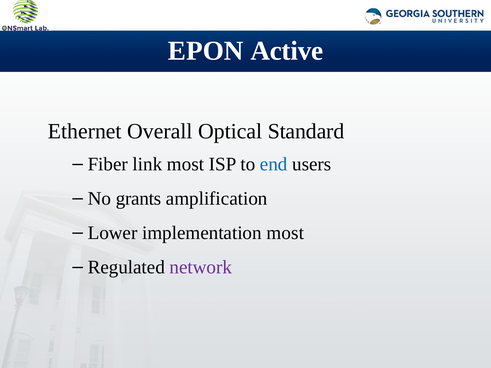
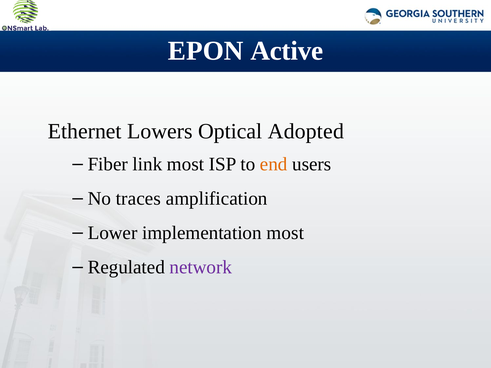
Overall: Overall -> Lowers (160, 131)
Standard: Standard -> Adopted (306, 131)
end colour: blue -> orange (274, 164)
grants: grants -> traces (138, 199)
